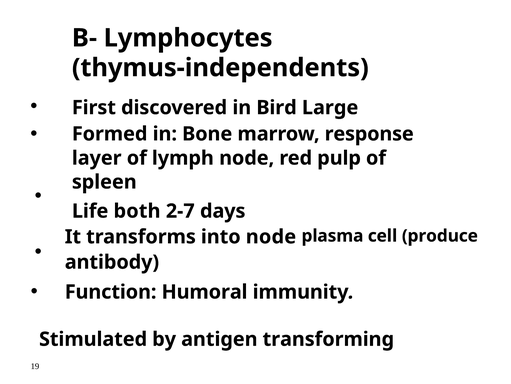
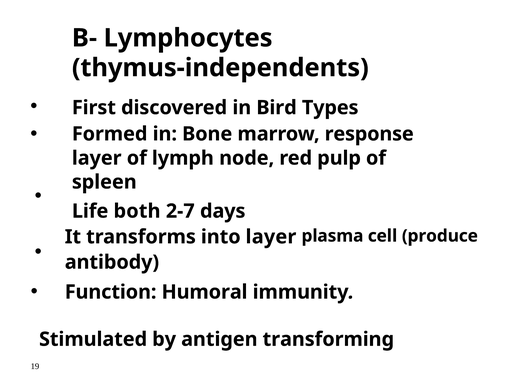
Large: Large -> Types (330, 107)
into node: node -> layer (271, 236)
